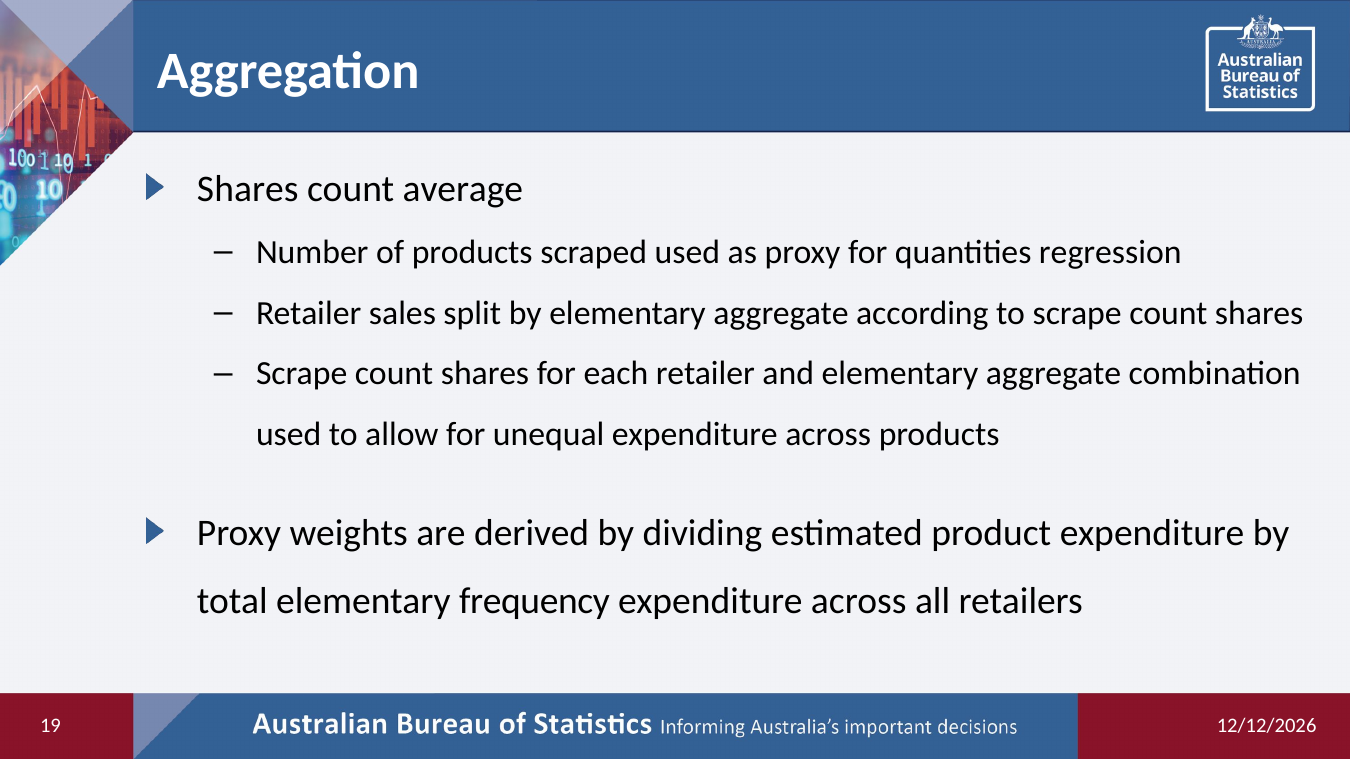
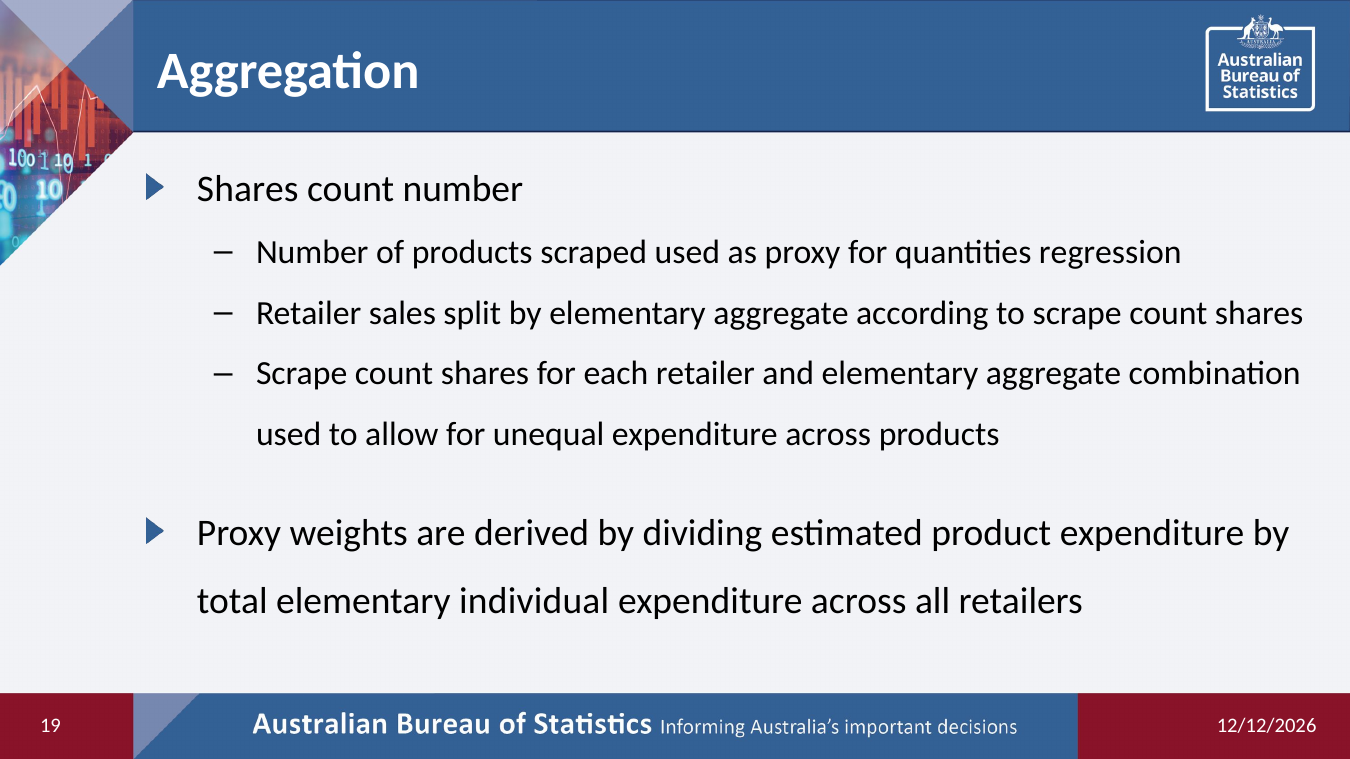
count average: average -> number (463, 190)
frequency: frequency -> individual (534, 601)
